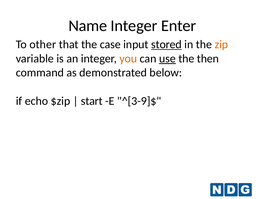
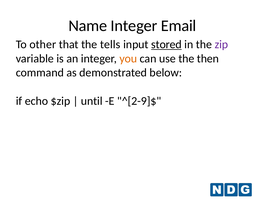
Enter: Enter -> Email (179, 26)
case: case -> tells (110, 44)
zip colour: orange -> purple (221, 44)
use underline: present -> none (167, 58)
start: start -> until (92, 101)
^[3-9]$: ^[3-9]$ -> ^[2-9]$ (139, 101)
